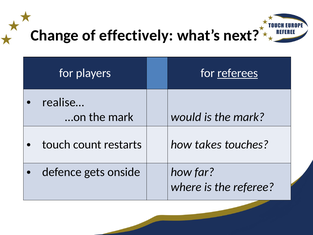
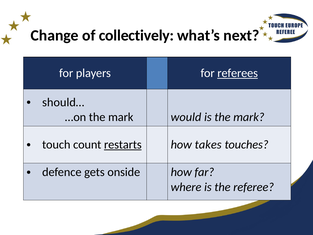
effectively: effectively -> collectively (136, 35)
realise…: realise… -> should… (63, 102)
restarts underline: none -> present (123, 145)
